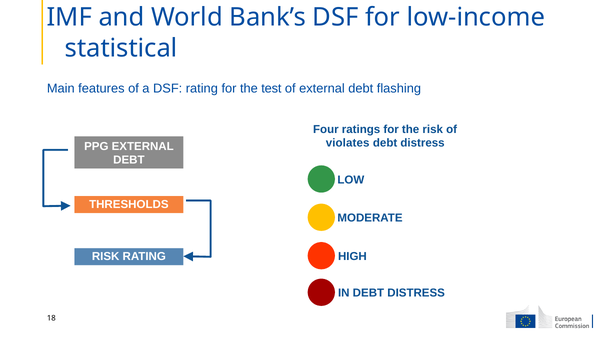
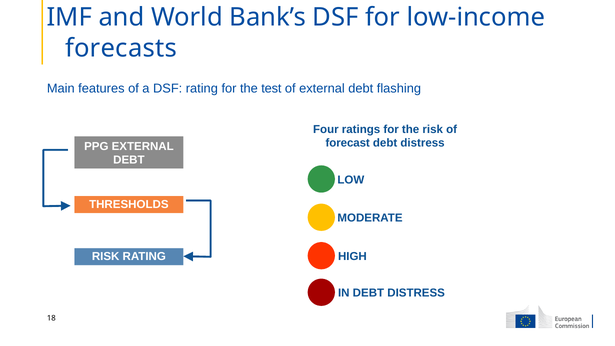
statistical: statistical -> forecasts (121, 48)
violates: violates -> forecast (348, 143)
